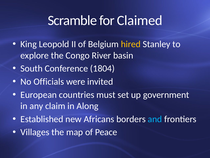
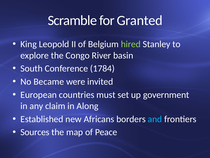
Claimed: Claimed -> Granted (140, 20)
hired colour: yellow -> light green (131, 44)
1804: 1804 -> 1784 (102, 68)
Officials: Officials -> Became (49, 81)
Villages: Villages -> Sources (35, 132)
